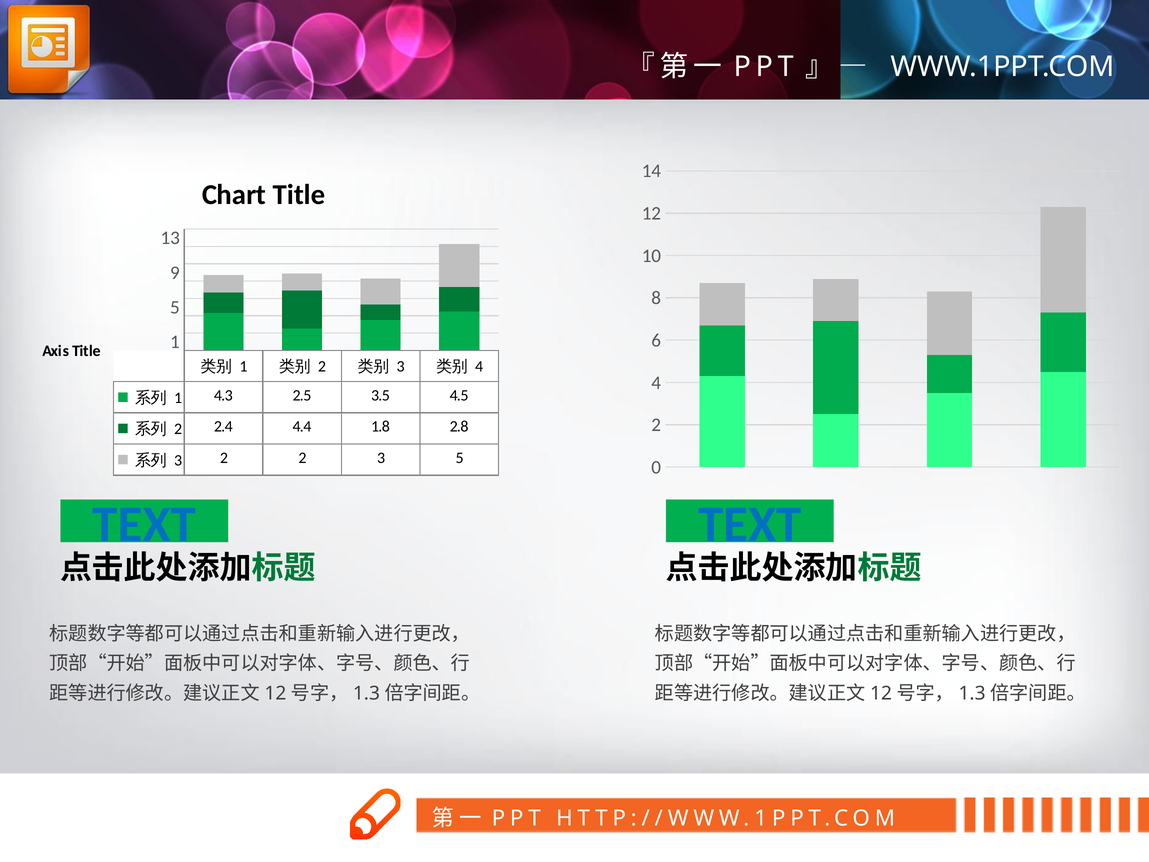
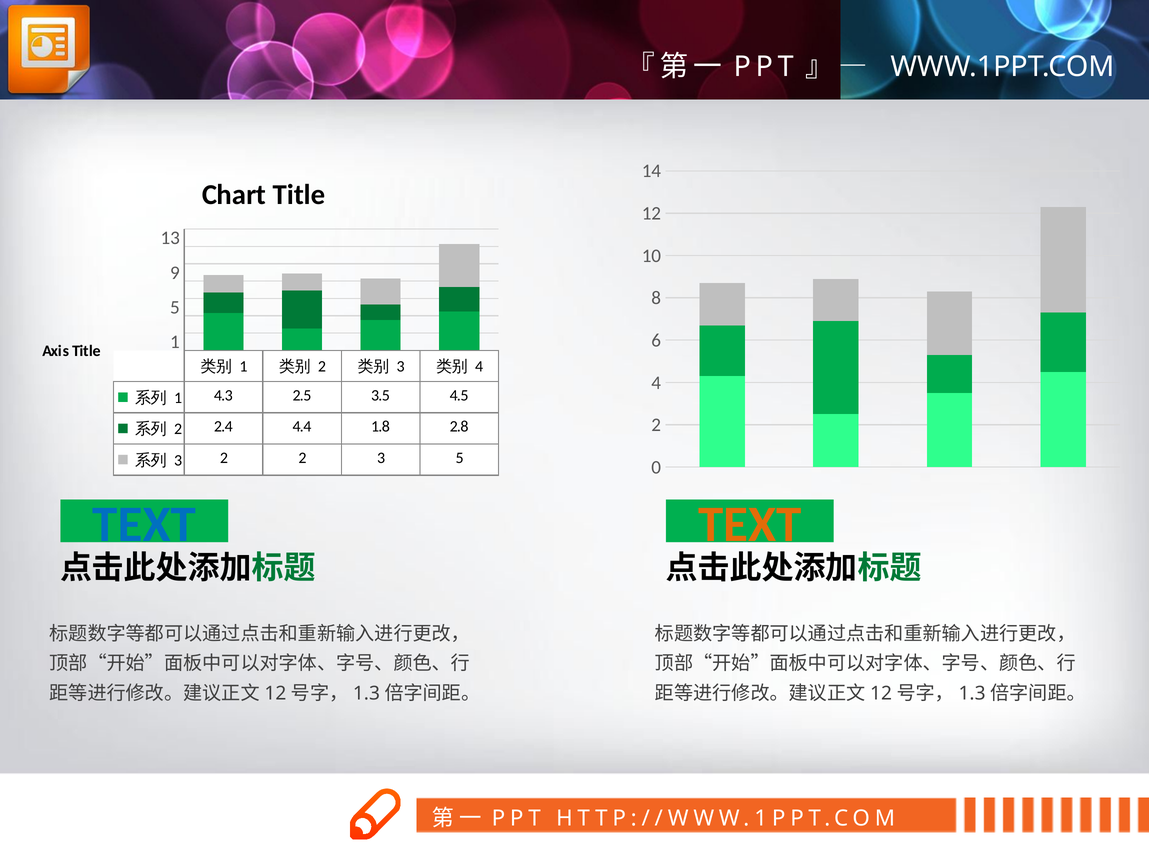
TEXT colour: blue -> orange (750, 524)
